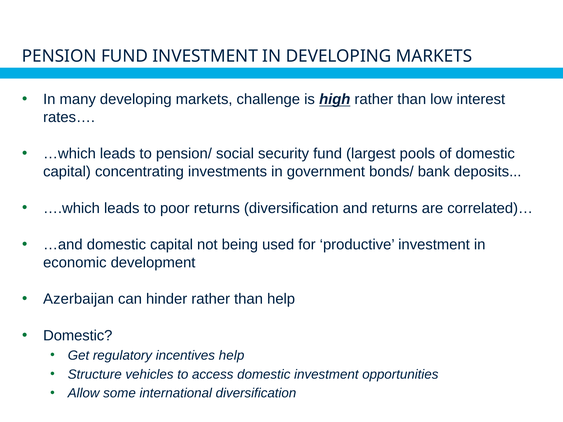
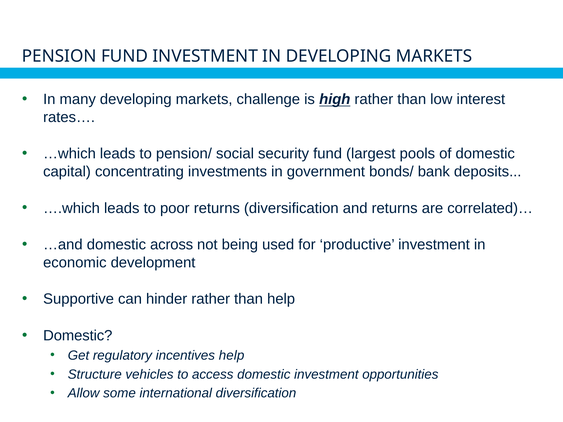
…and domestic capital: capital -> across (172, 245)
Azerbaijan: Azerbaijan -> Supportive (79, 299)
